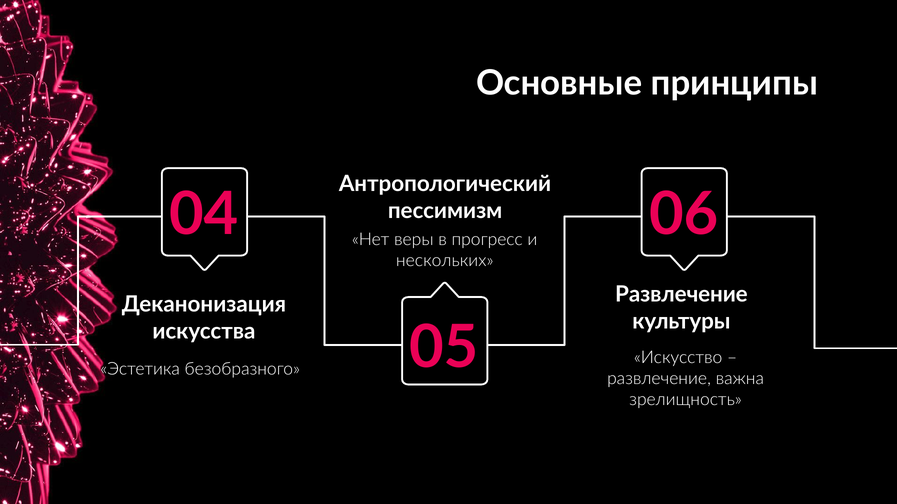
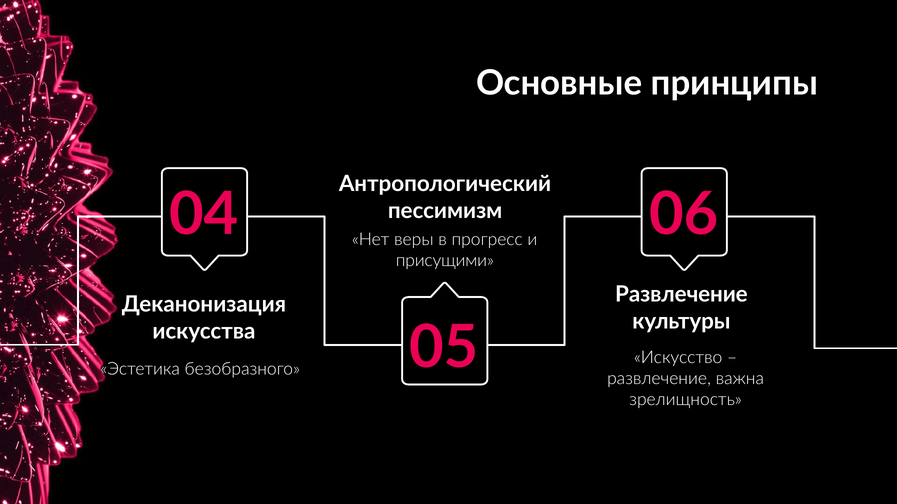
нескольких: нескольких -> присущими (445, 261)
